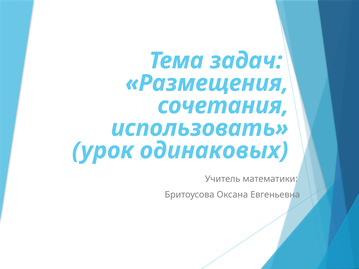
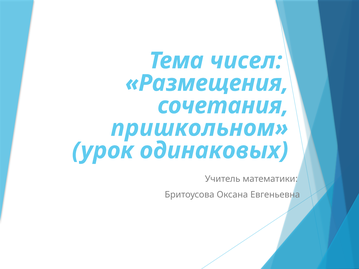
задач: задач -> чисел (246, 61)
использовать: использовать -> пришкольном (200, 128)
